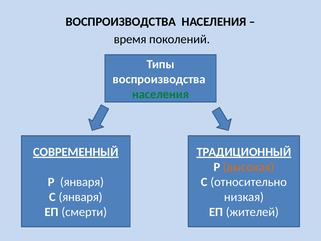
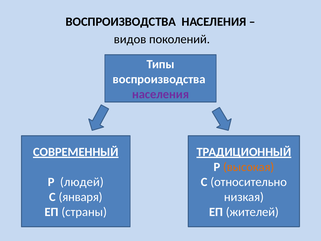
время: время -> видов (130, 39)
населения colour: green -> purple (161, 94)
Р января: января -> людей (82, 182)
смерти: смерти -> страны (84, 212)
